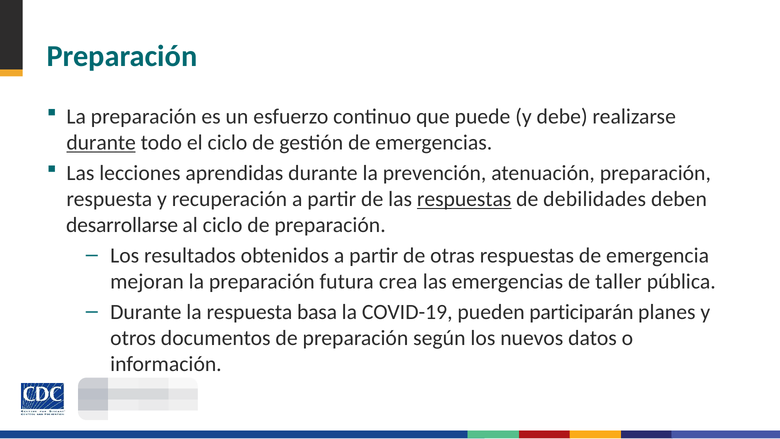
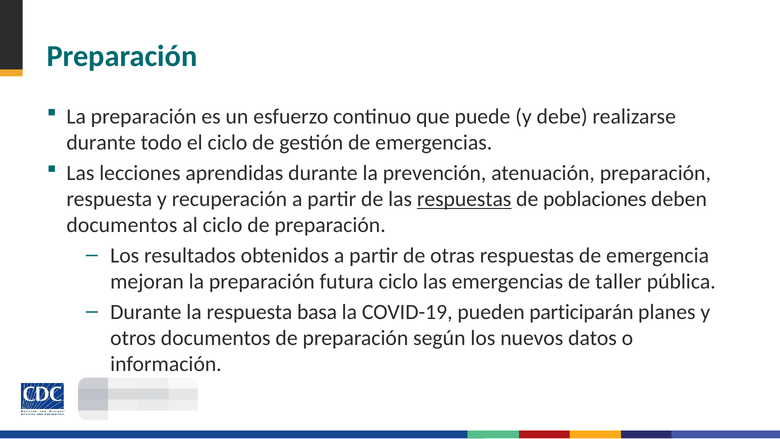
durante underline: present -> none (101, 143)
debilidades: debilidades -> poblaciones (595, 199)
desarrollarse: desarrollarse -> documentos (122, 225)
futura crea: crea -> ciclo (398, 281)
